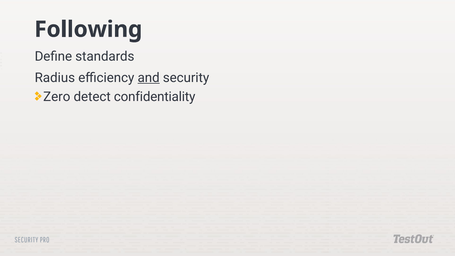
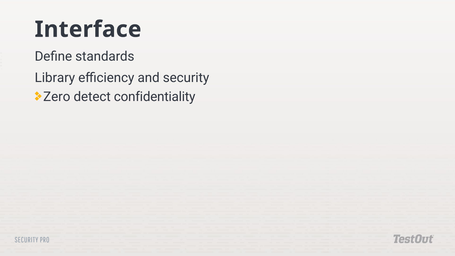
Following: Following -> Interface (88, 29)
Radius: Radius -> Library (55, 78)
and underline: present -> none (149, 78)
